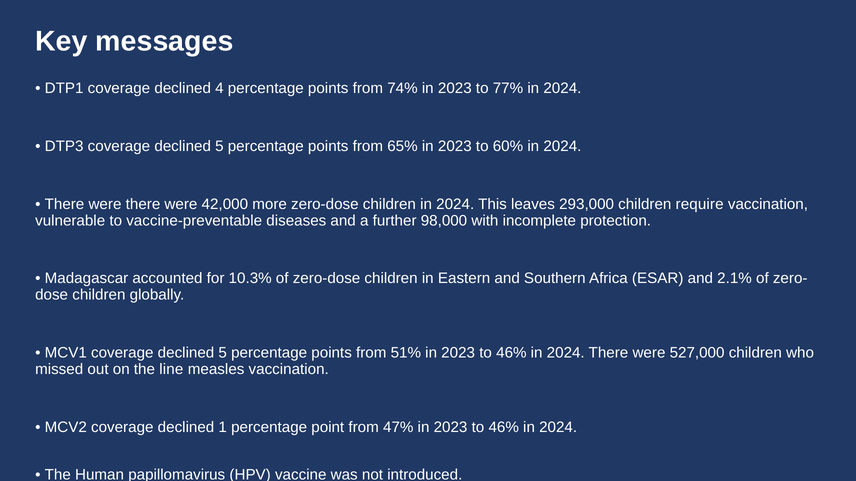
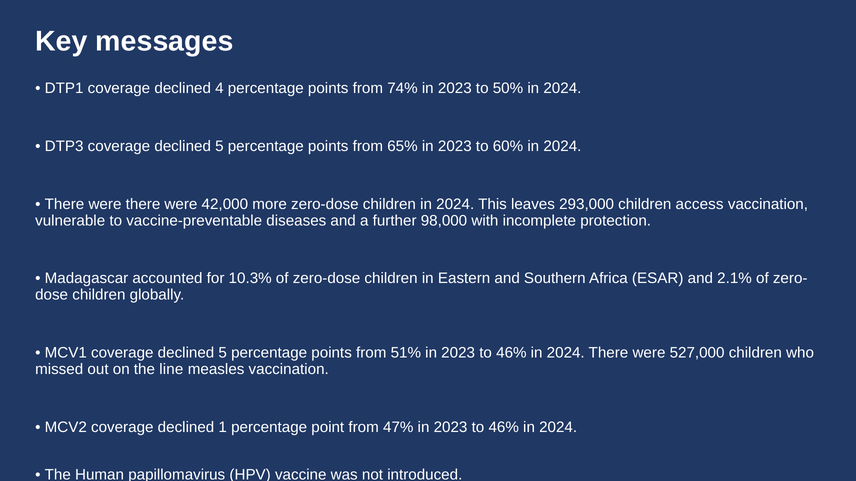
77%: 77% -> 50% (508, 88)
require: require -> access (700, 204)
